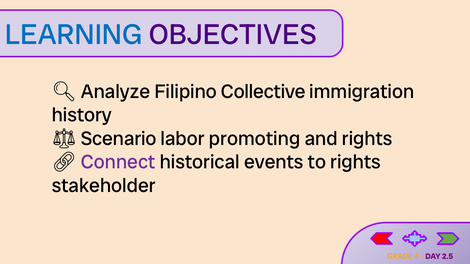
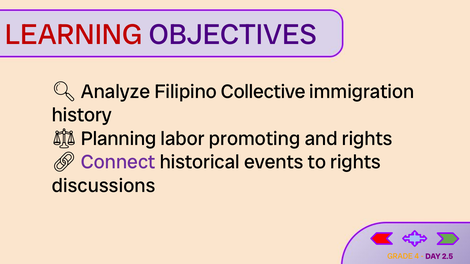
LEARNING colour: blue -> red (74, 35)
Scenario: Scenario -> Planning (119, 139)
stakeholder: stakeholder -> discussions (104, 186)
